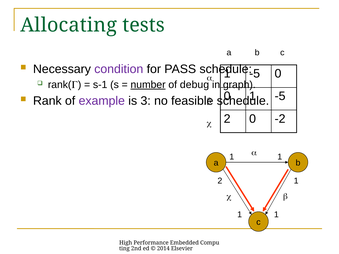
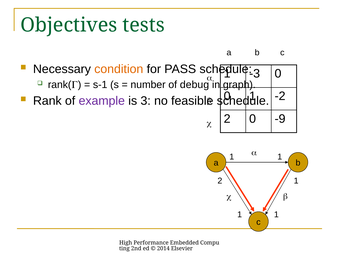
Allocating: Allocating -> Objectives (69, 25)
condition colour: purple -> orange (119, 69)
-5: -5 -> -3 (255, 74)
number underline: present -> none (148, 85)
-5: -5 -> -2 (280, 96)
-2: -2 -> -9 (280, 119)
